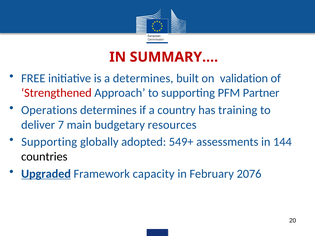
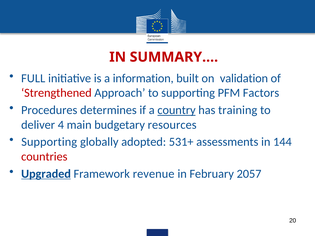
FREE: FREE -> FULL (33, 78)
a determines: determines -> information (143, 78)
Partner: Partner -> Factors (261, 93)
Operations: Operations -> Procedures (49, 110)
country underline: none -> present (177, 110)
7: 7 -> 4 (61, 125)
549+: 549+ -> 531+ (181, 142)
countries colour: black -> red (44, 157)
capacity: capacity -> revenue (154, 174)
2076: 2076 -> 2057 (249, 174)
